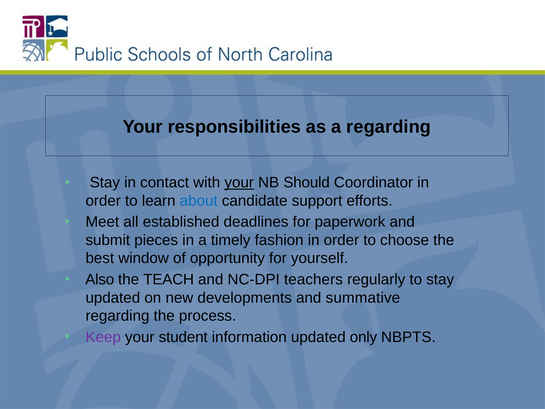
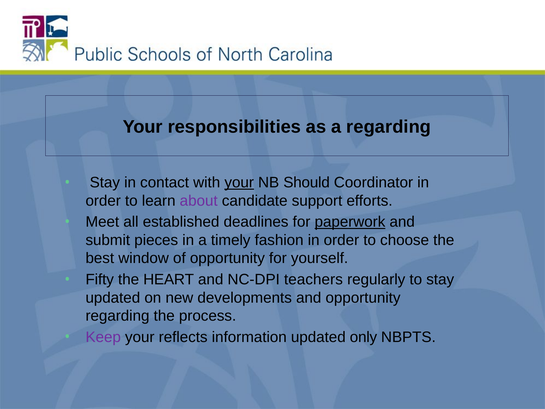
about colour: blue -> purple (199, 201)
paperwork underline: none -> present (350, 222)
Also: Also -> Fifty (100, 279)
TEACH: TEACH -> HEART (169, 279)
and summative: summative -> opportunity (363, 298)
student: student -> reflects (183, 337)
